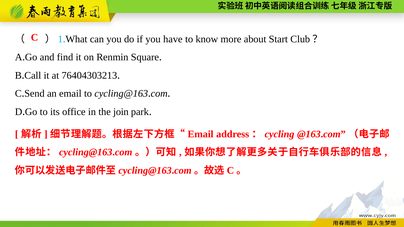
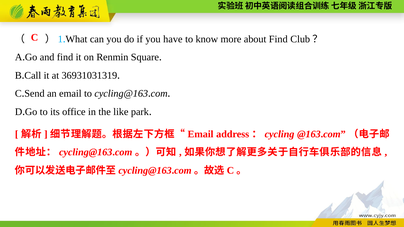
about Start: Start -> Find (278, 39)
76404303213: 76404303213 -> 36931031319 (89, 75)
join: join -> like (121, 112)
